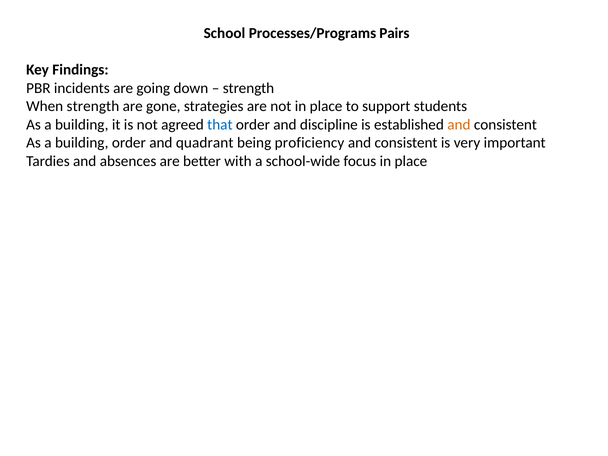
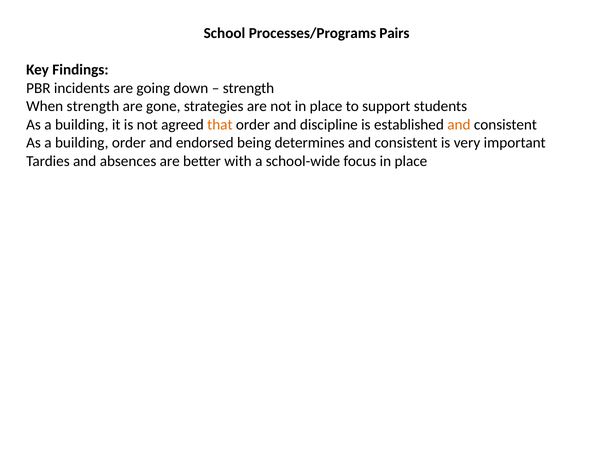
that colour: blue -> orange (220, 125)
quadrant: quadrant -> endorsed (205, 143)
proficiency: proficiency -> determines (310, 143)
